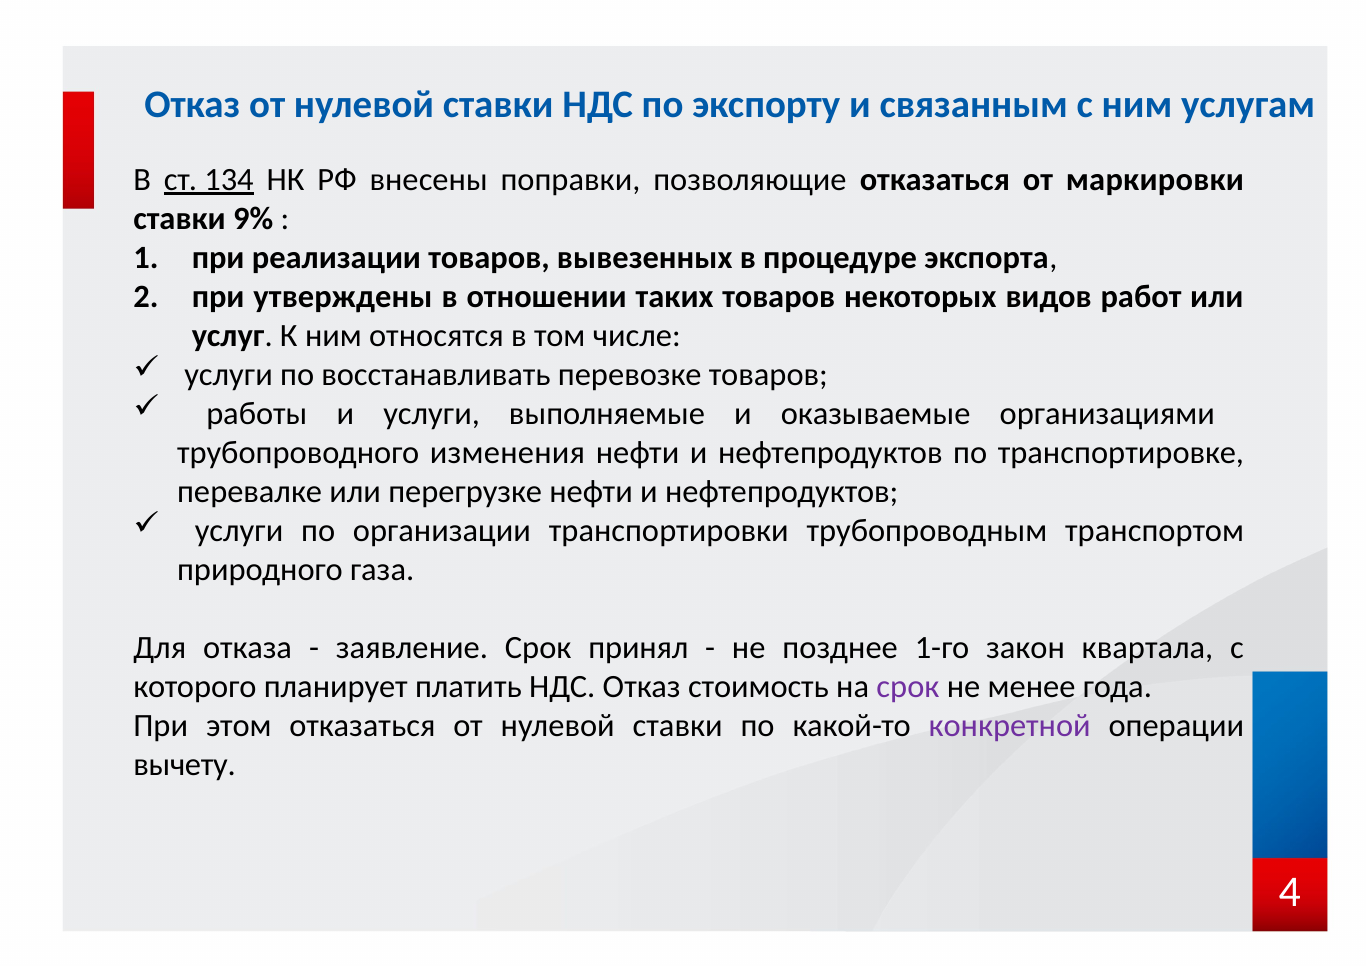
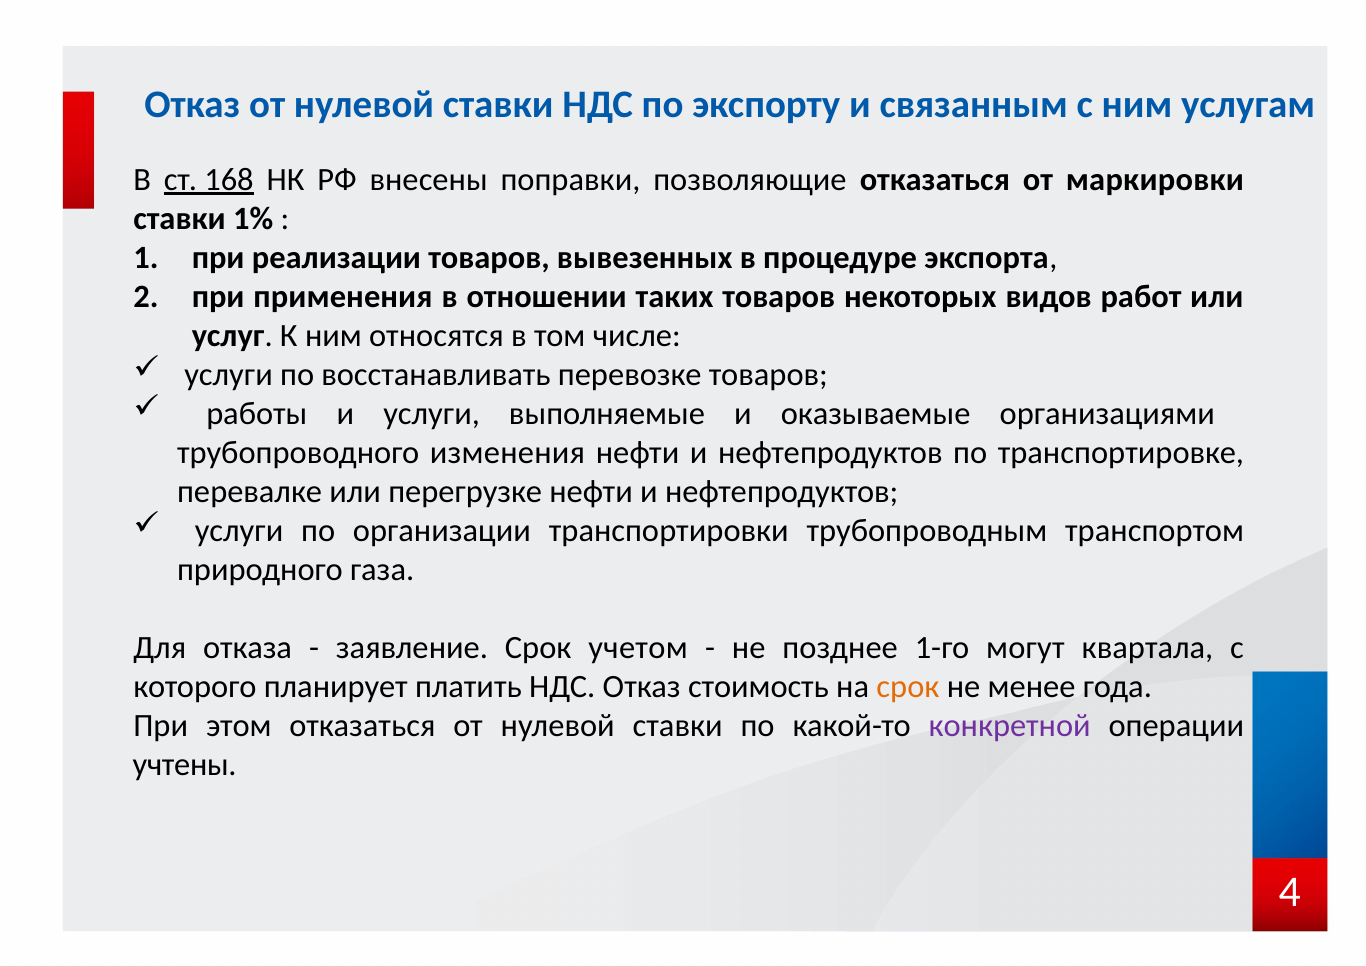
134: 134 -> 168 (229, 179)
9%: 9% -> 1% (253, 219)
утверждены: утверждены -> применения (343, 297)
принял: принял -> учетом (638, 648)
закон: закон -> могут (1025, 648)
срок colour: purple -> orange (908, 686)
вычету: вычету -> учтены (185, 764)
